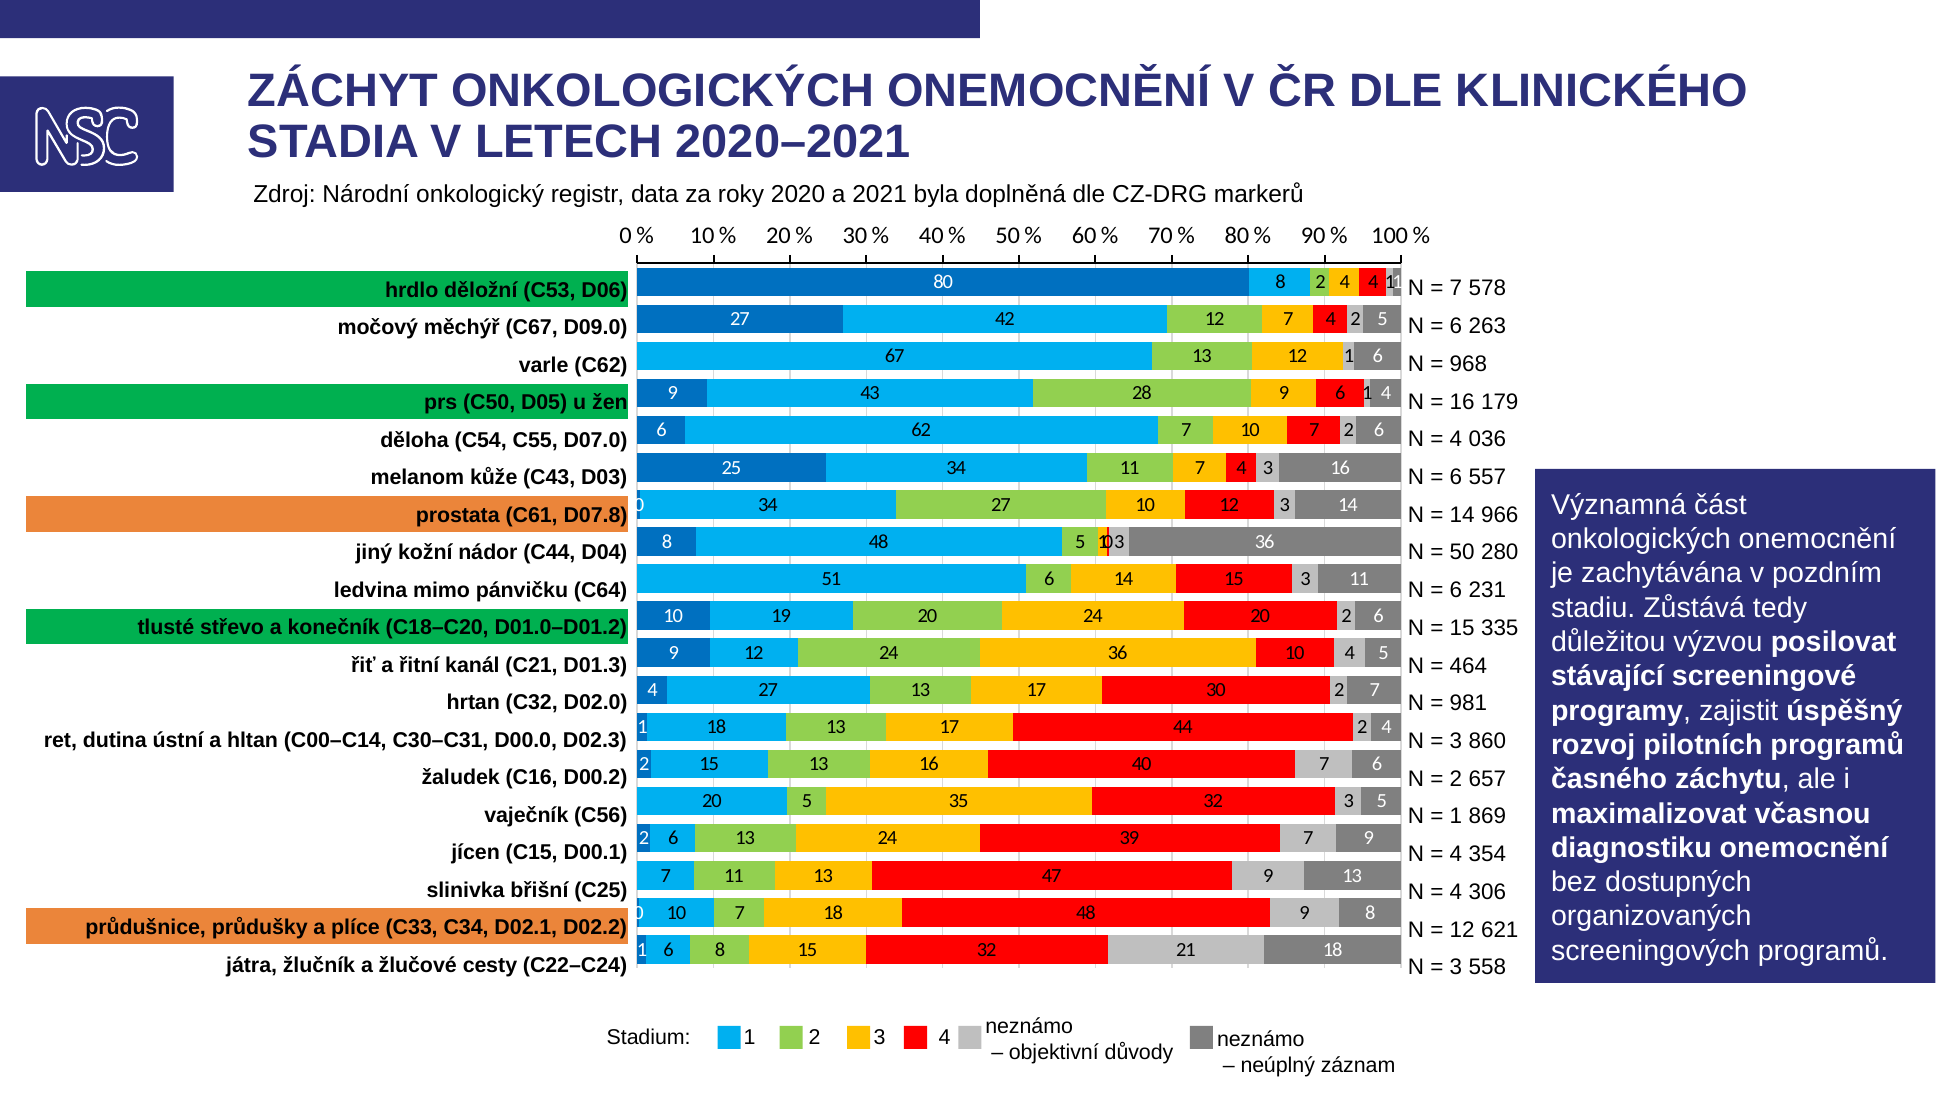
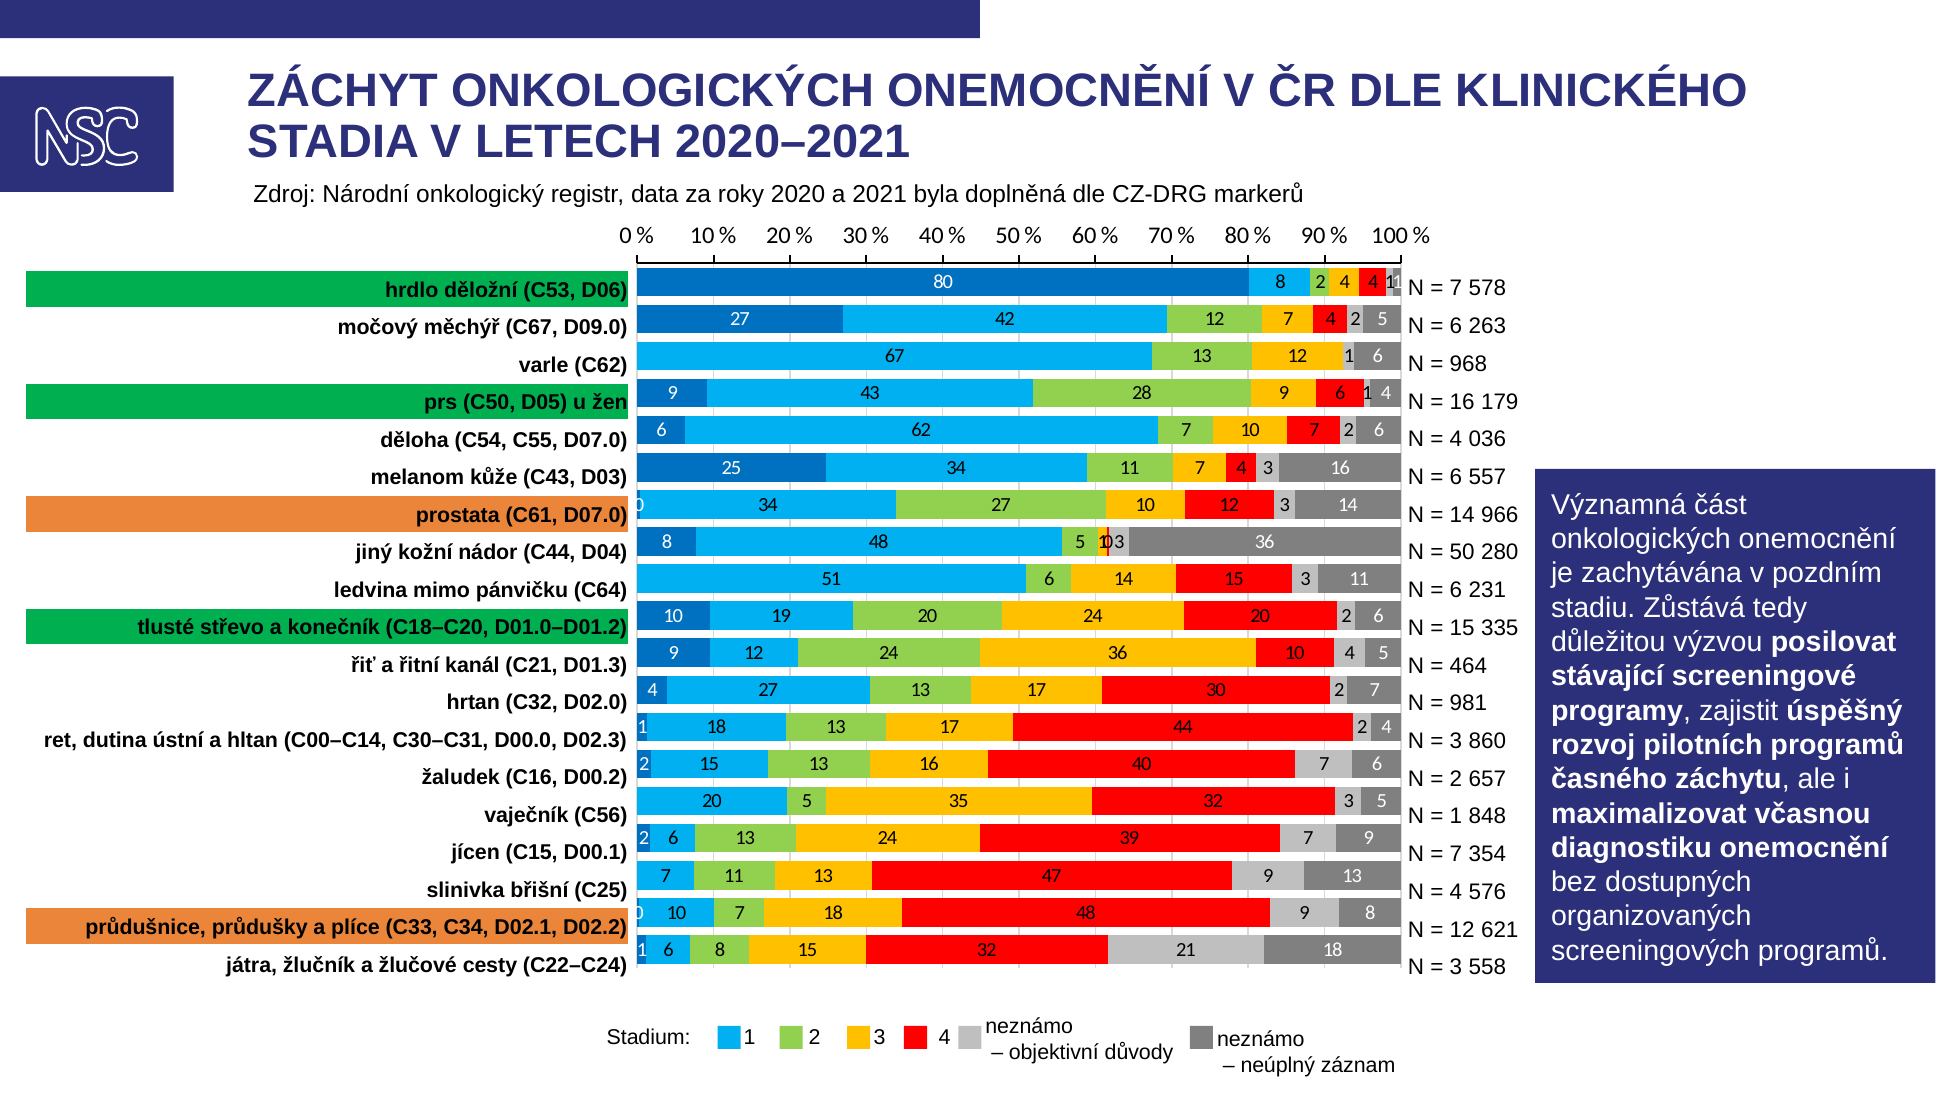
C61 D07.8: D07.8 -> D07.0 (596, 515)
869: 869 -> 848 (1487, 817)
4: 4 -> 7 (1456, 855)
306: 306 -> 576 (1487, 892)
